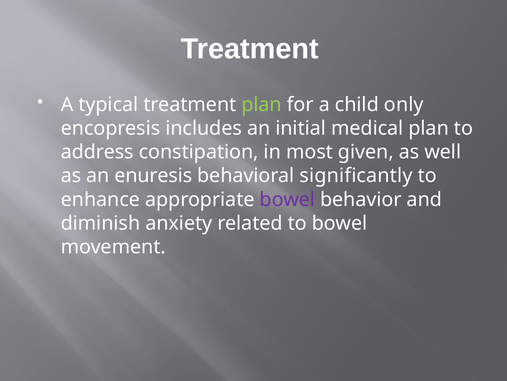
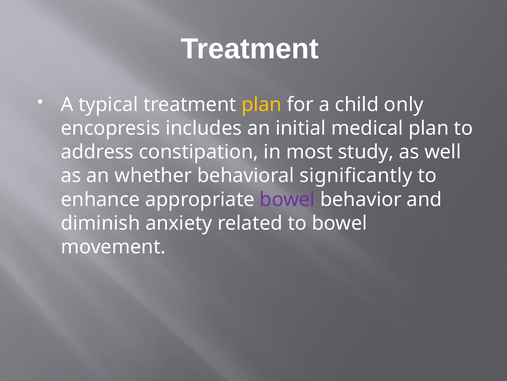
plan colour: light green -> yellow (262, 104)
given: given -> study (366, 152)
enuresis: enuresis -> whether (153, 175)
